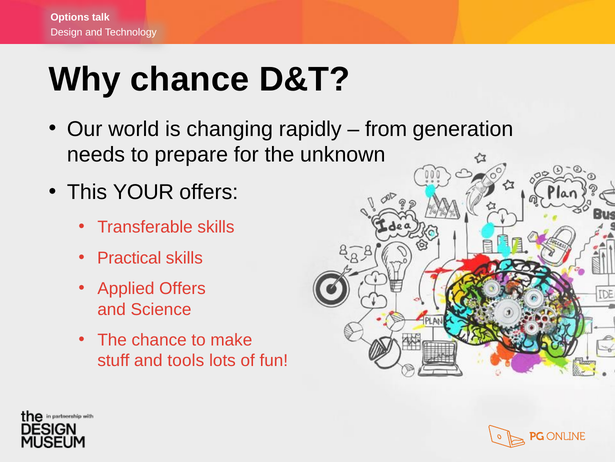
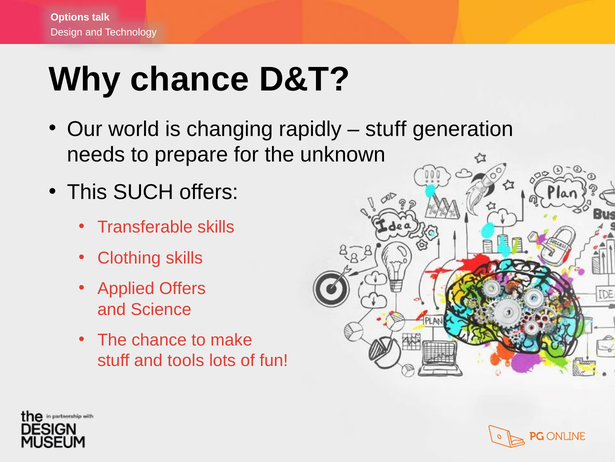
from: from -> stuff (386, 129)
YOUR: YOUR -> SUCH (143, 192)
Practical: Practical -> Clothing (129, 258)
